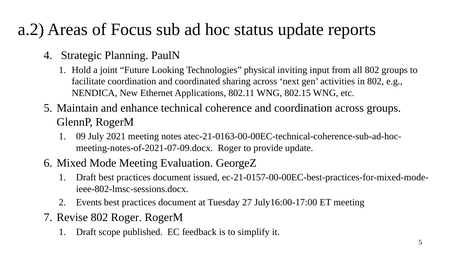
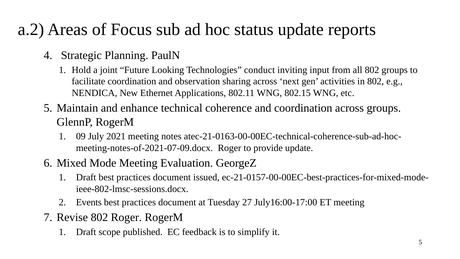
physical: physical -> conduct (259, 70)
coordinated: coordinated -> observation (197, 81)
